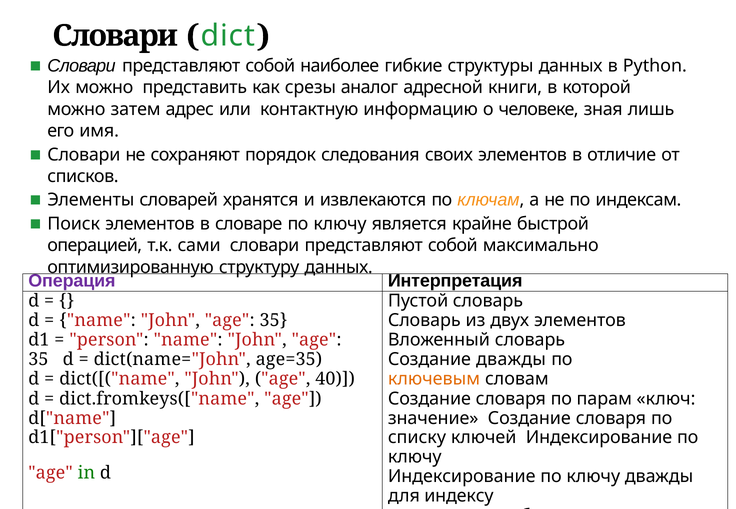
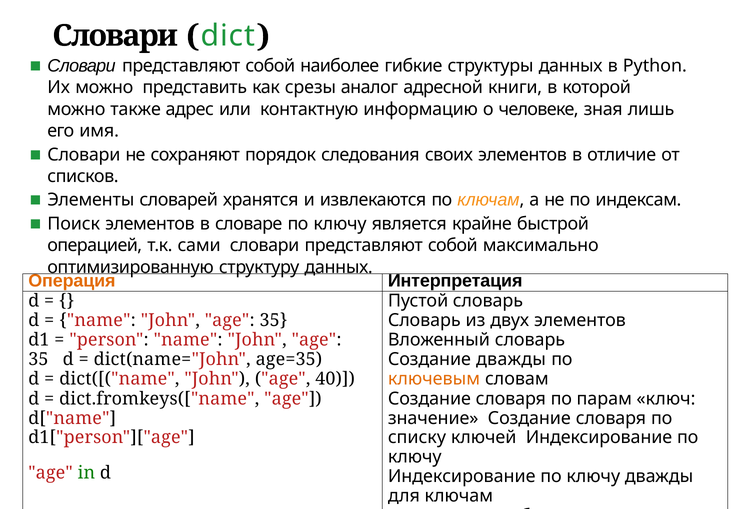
затем: затем -> также (136, 109)
Операция colour: purple -> orange (72, 281)
для индексу: индексу -> ключам (459, 496)
